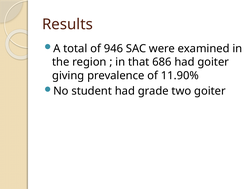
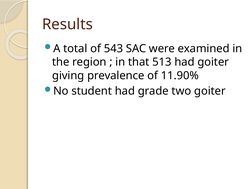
946: 946 -> 543 (113, 49)
686: 686 -> 513 (162, 62)
